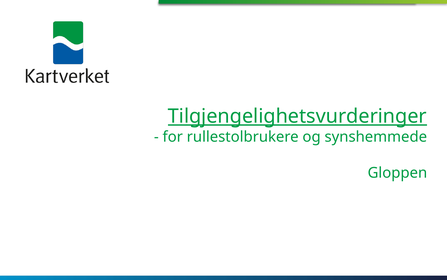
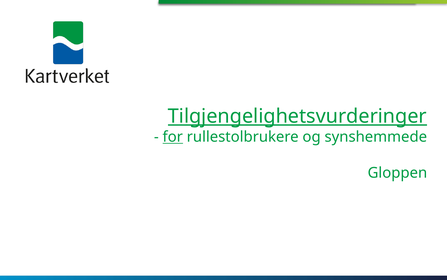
for underline: none -> present (173, 137)
